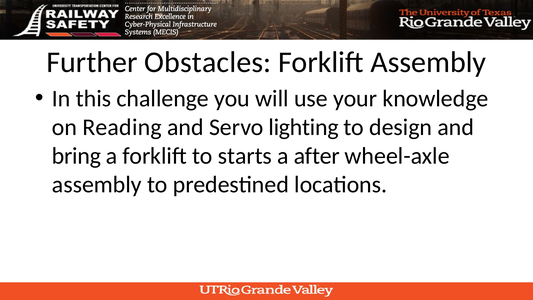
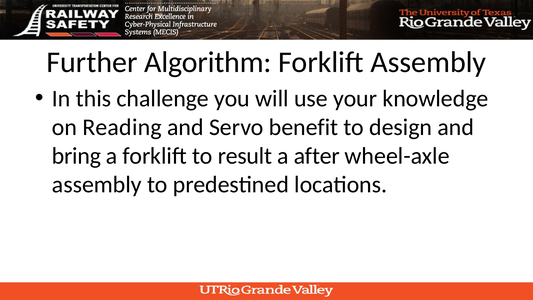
Obstacles: Obstacles -> Algorithm (208, 62)
lighting: lighting -> benefit (304, 127)
starts: starts -> result (245, 156)
